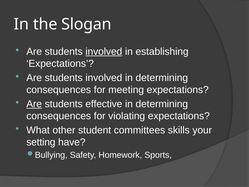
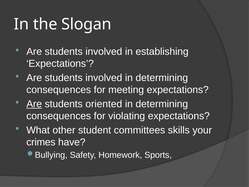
involved underline: present -> none (104, 52)
effective: effective -> oriented (104, 104)
setting: setting -> crimes (41, 142)
